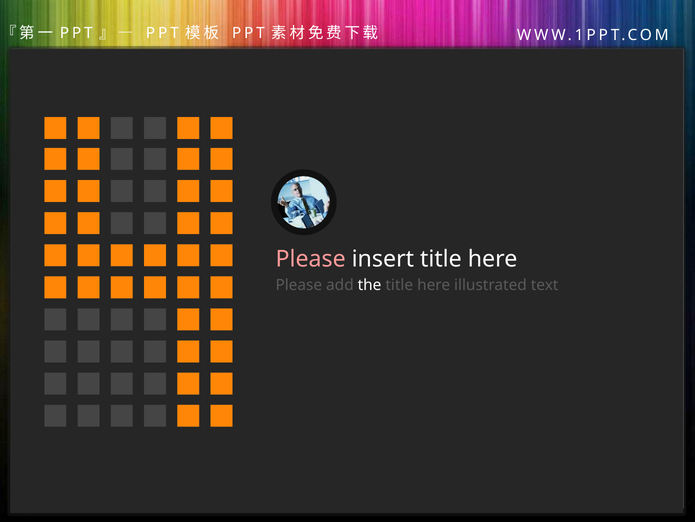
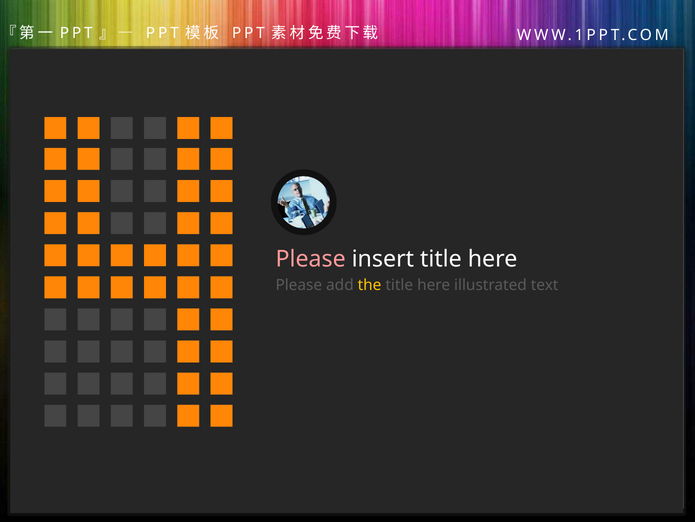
the colour: white -> yellow (370, 285)
